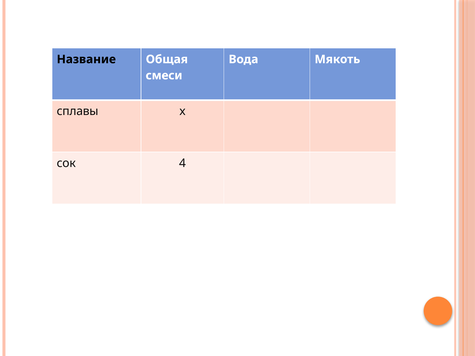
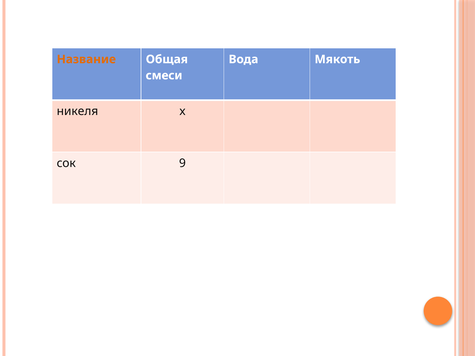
Название colour: black -> orange (86, 59)
сплавы: сплавы -> никеля (77, 111)
4: 4 -> 9 (182, 163)
